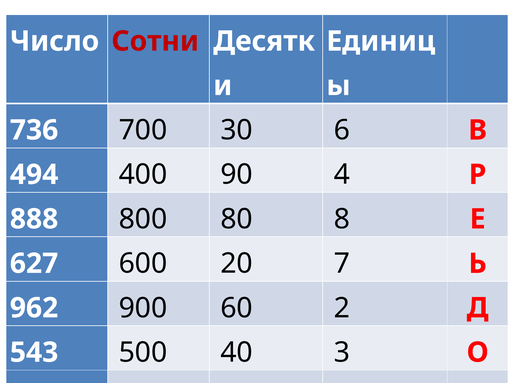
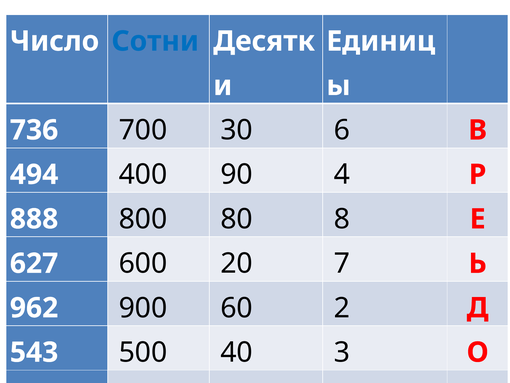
Сотни colour: red -> blue (155, 41)
